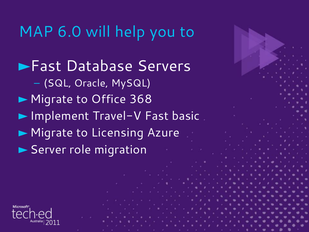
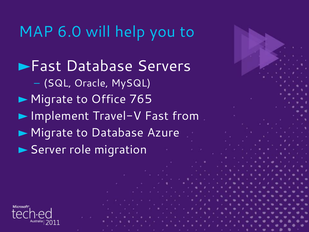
368: 368 -> 765 (141, 99)
basic: basic -> from (186, 116)
to Licensing: Licensing -> Database (117, 133)
